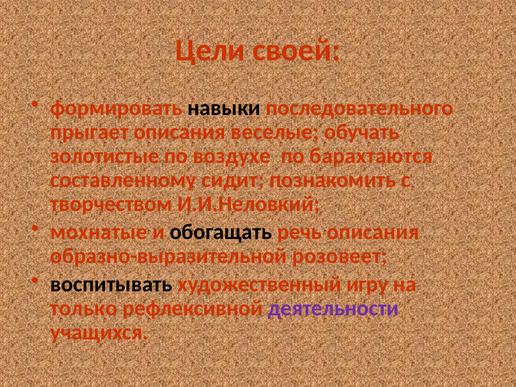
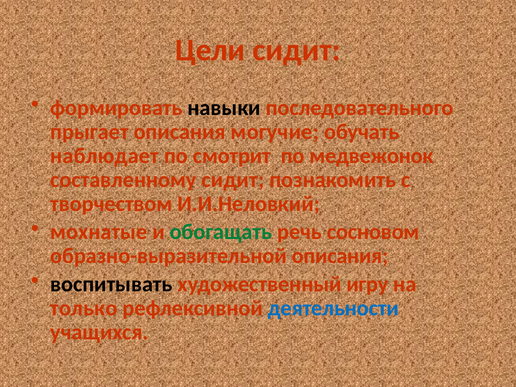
Цели своей: своей -> сидит (296, 50)
веселые: веселые -> могучие (275, 132)
золотистые: золотистые -> наблюдает (105, 156)
воздухе: воздухе -> смотрит (232, 156)
барахтаются: барахтаются -> медвежонок (372, 156)
обогащать colour: black -> green (221, 232)
речь описания: описания -> сосновом (373, 232)
образно-выразительной розовеет: розовеет -> описания (340, 256)
деятельности colour: purple -> blue (333, 308)
